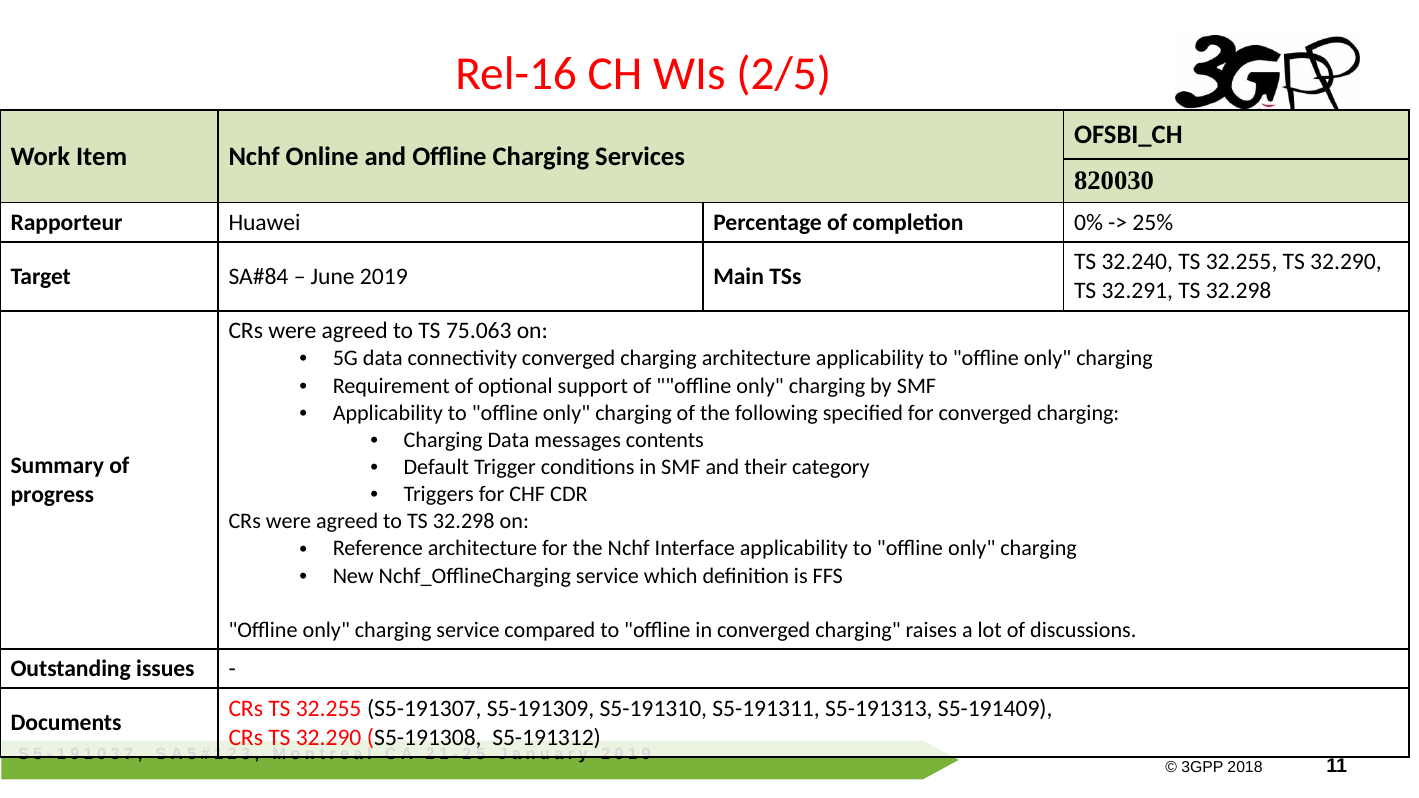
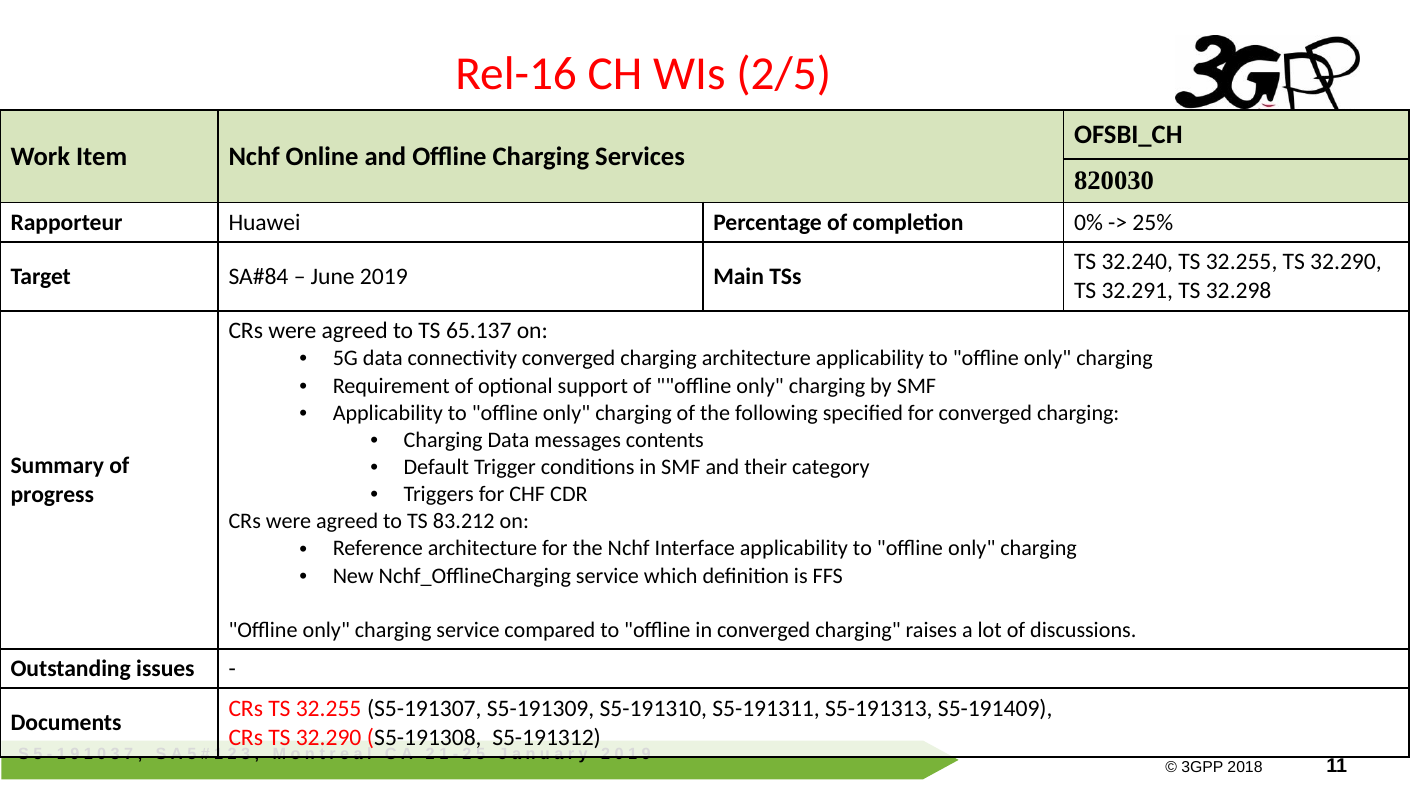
75.063: 75.063 -> 65.137 (479, 331)
to TS 32.298: 32.298 -> 83.212 (464, 522)
